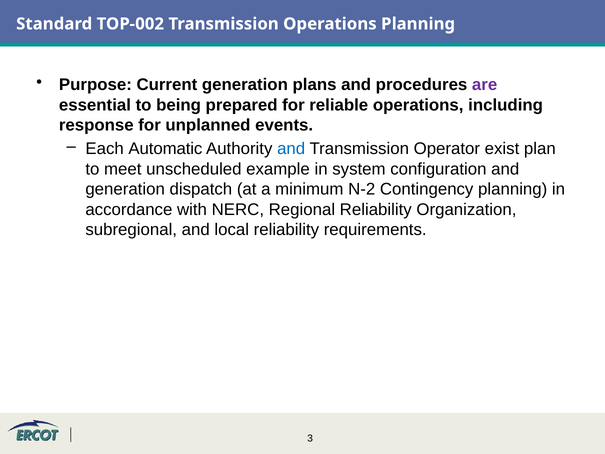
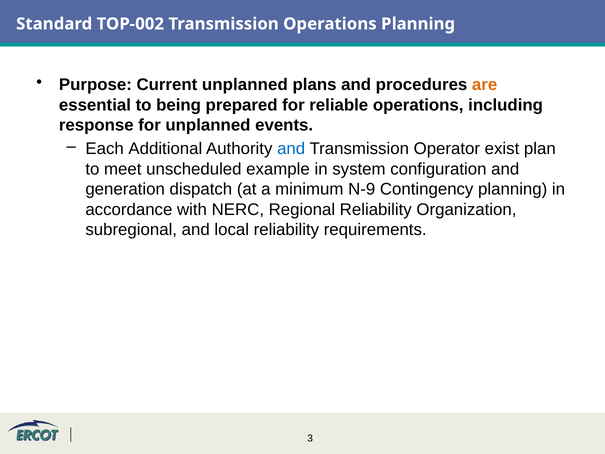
Current generation: generation -> unplanned (245, 85)
are colour: purple -> orange (485, 85)
Automatic: Automatic -> Additional (165, 149)
N-2: N-2 -> N-9 (362, 189)
